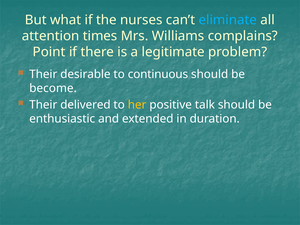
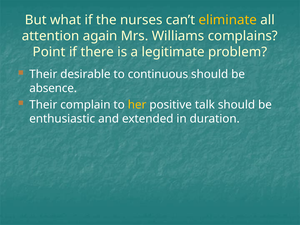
eliminate colour: light blue -> yellow (228, 20)
times: times -> again (100, 36)
become: become -> absence (53, 88)
delivered: delivered -> complain (85, 105)
